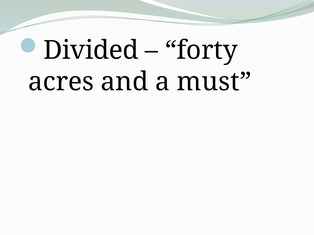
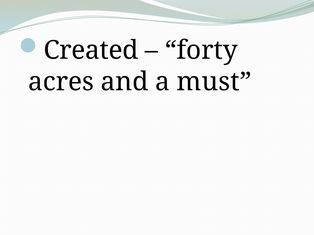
Divided: Divided -> Created (91, 50)
